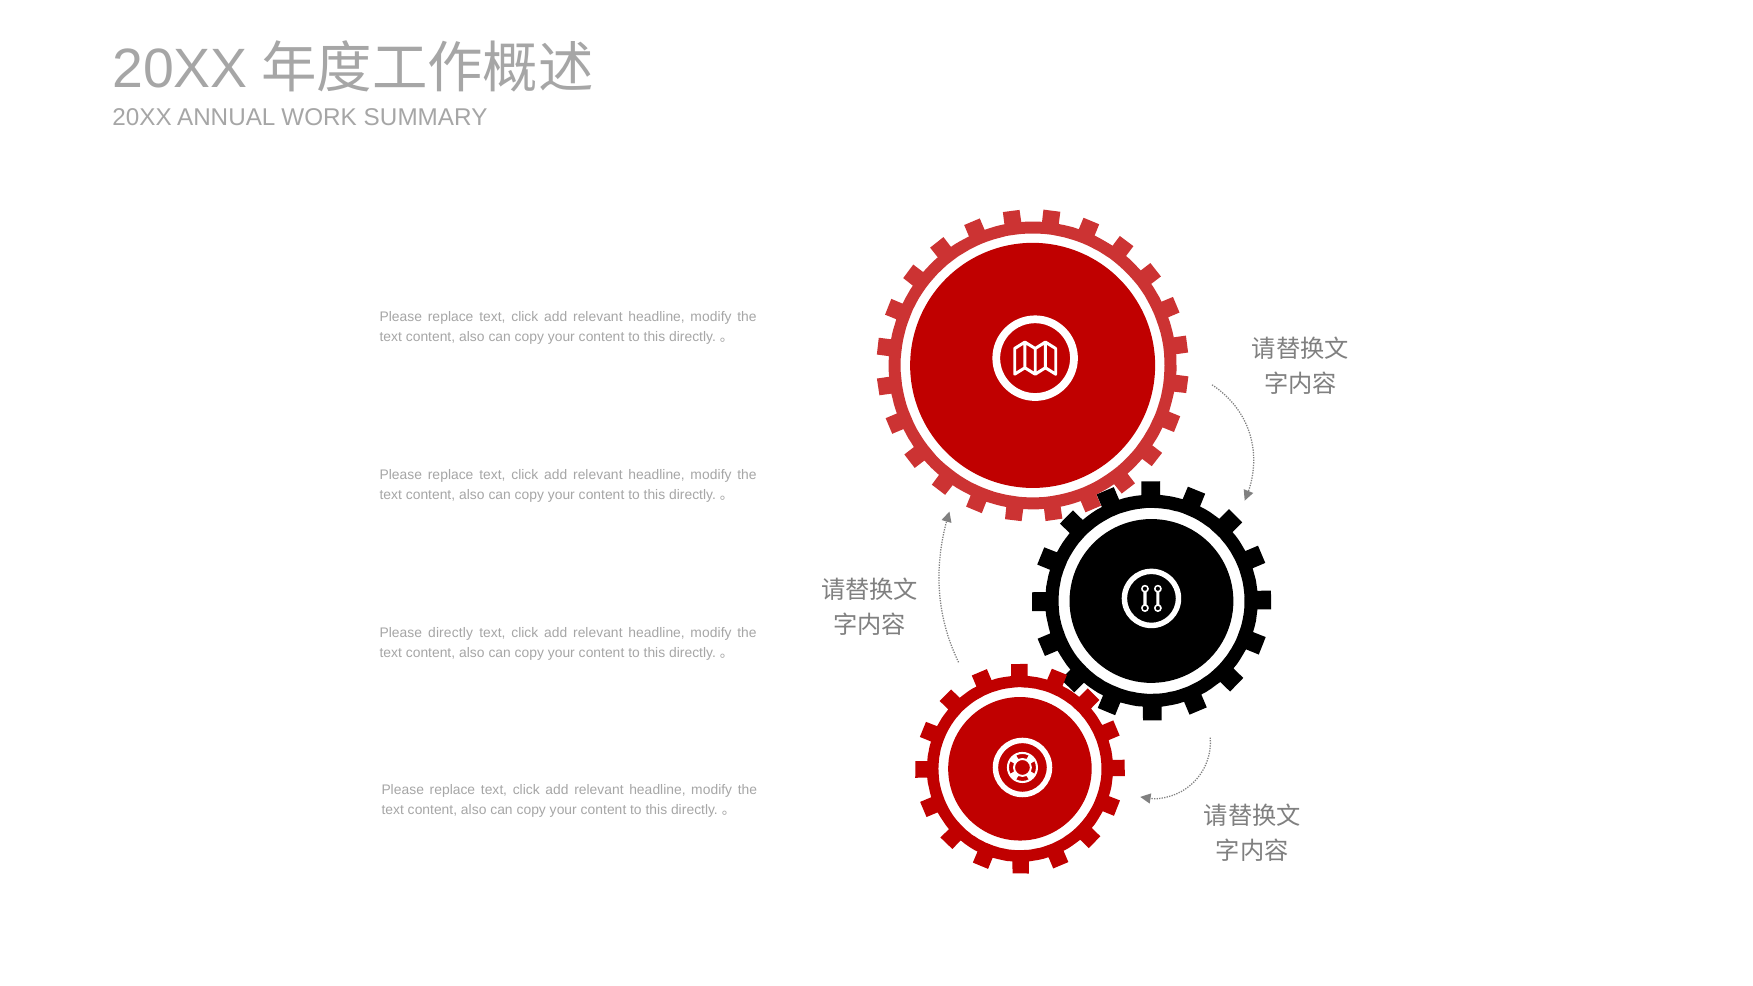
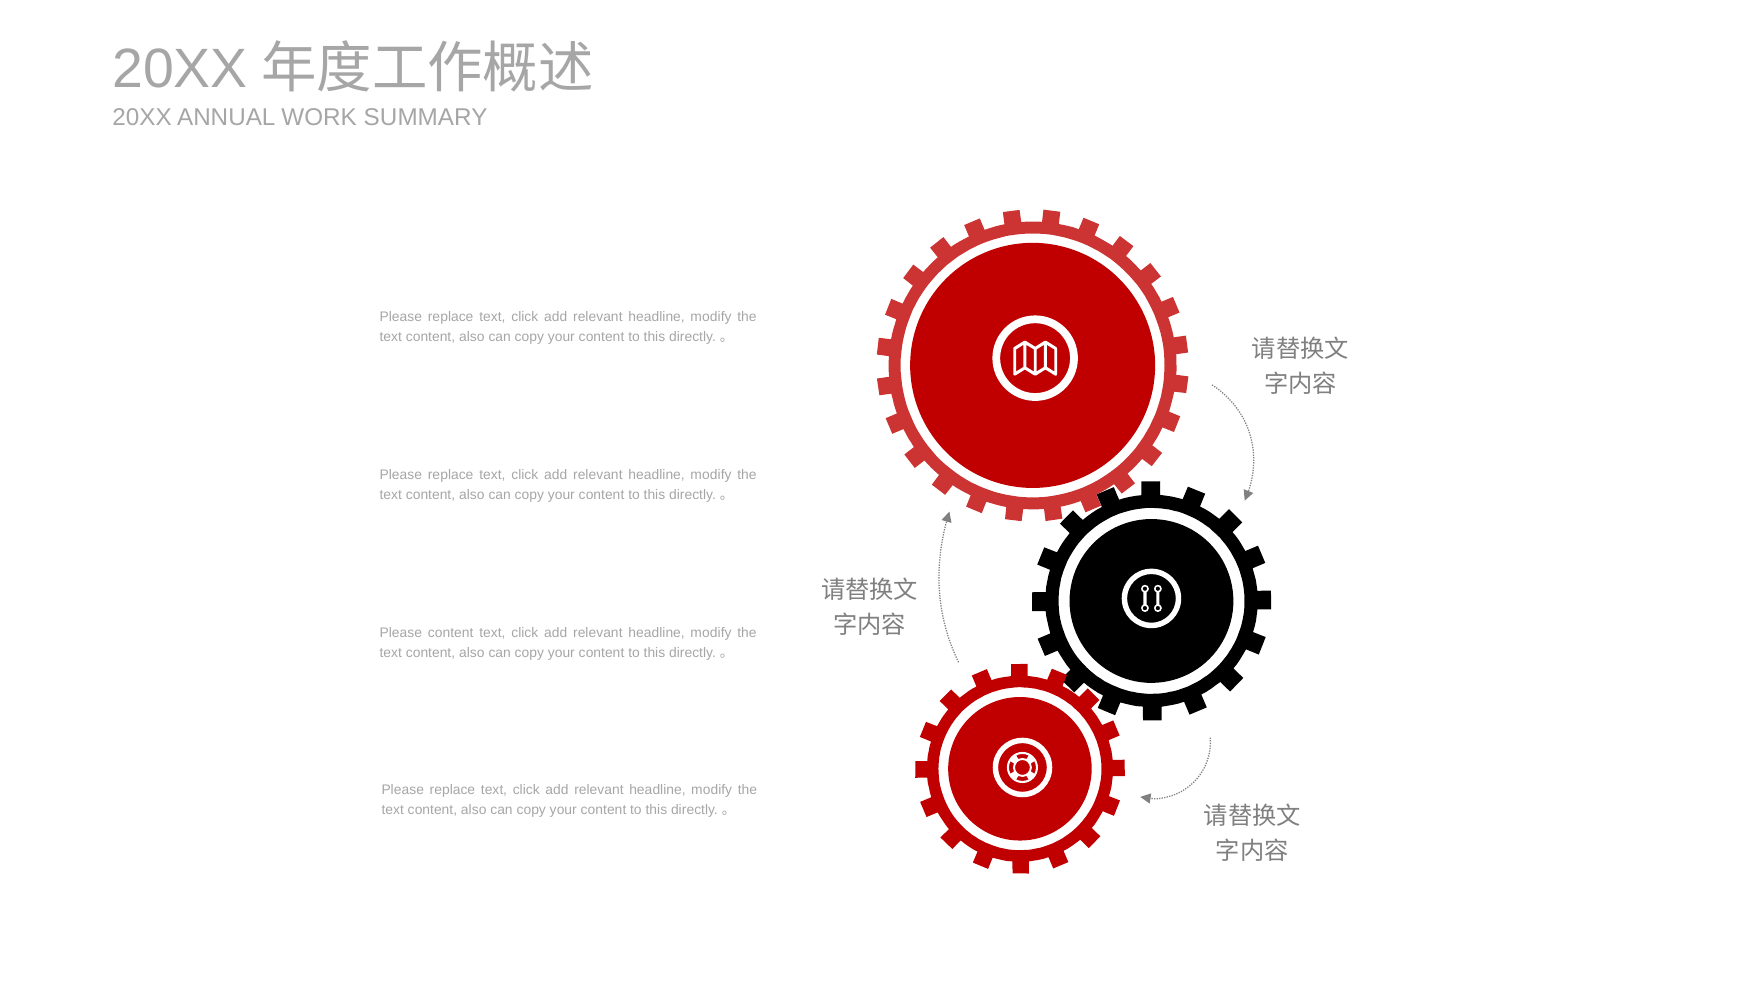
Please directly: directly -> content (451, 633)
